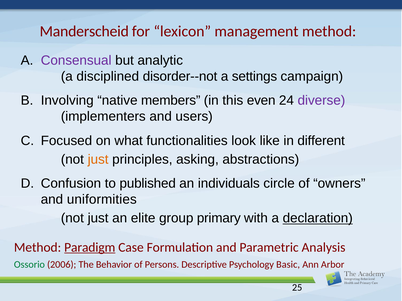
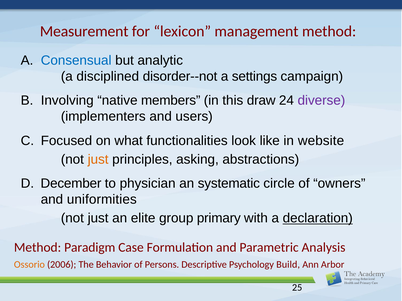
Manderscheid: Manderscheid -> Measurement (84, 31)
Consensual colour: purple -> blue (76, 60)
even: even -> draw (261, 101)
different: different -> website (321, 141)
Confusion: Confusion -> December (71, 184)
published: published -> physician (148, 184)
individuals: individuals -> systematic (229, 184)
Paradigm underline: present -> none (90, 248)
Ossorio colour: green -> orange (29, 265)
Basic: Basic -> Build (288, 265)
